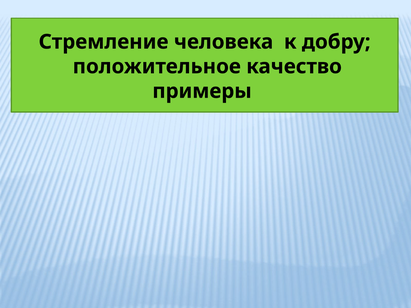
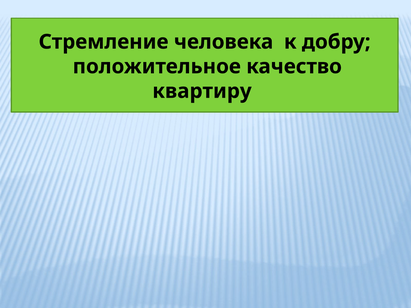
примеры: примеры -> квартиру (202, 91)
